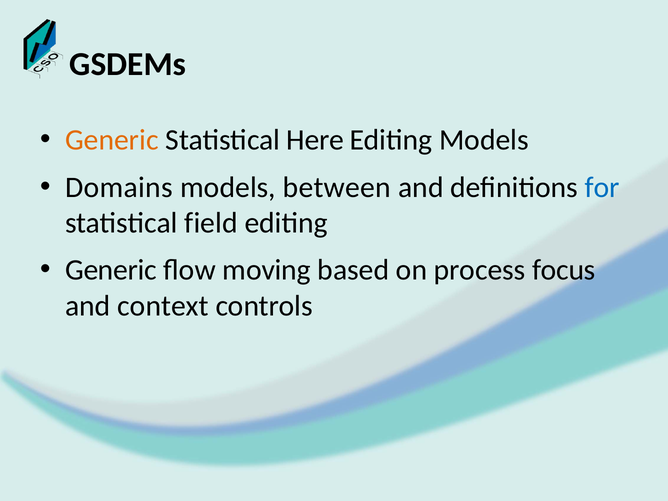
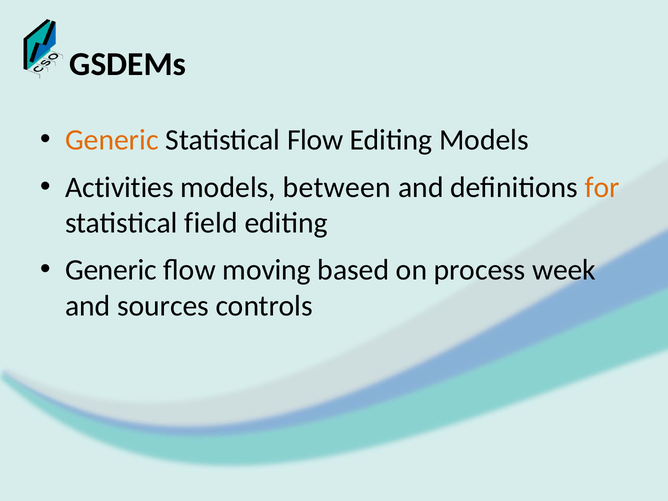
Statistical Here: Here -> Flow (315, 140)
Domains: Domains -> Activities (119, 187)
for colour: blue -> orange (602, 187)
focus: focus -> week (564, 270)
context: context -> sources (163, 306)
